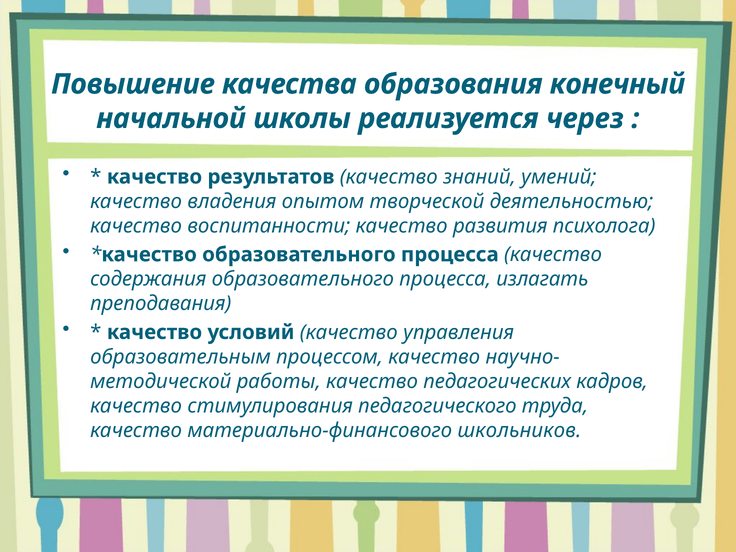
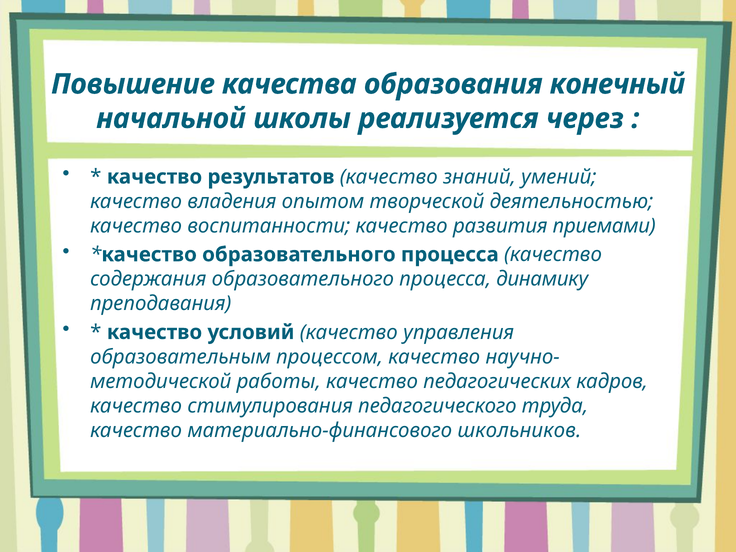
психолога: психолога -> приемами (604, 226)
излагать: излагать -> динамику (542, 279)
